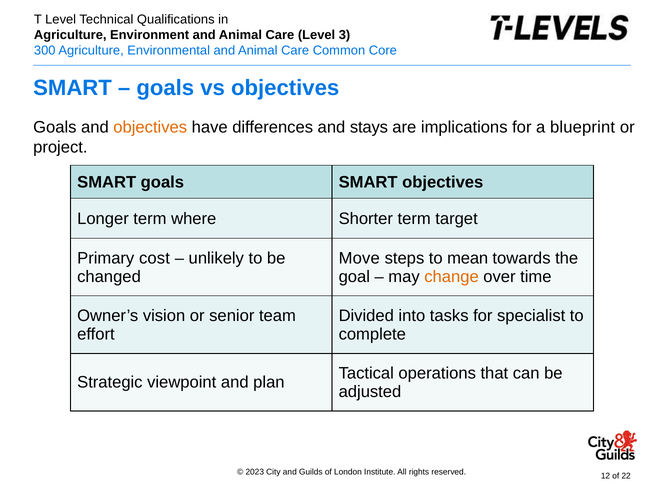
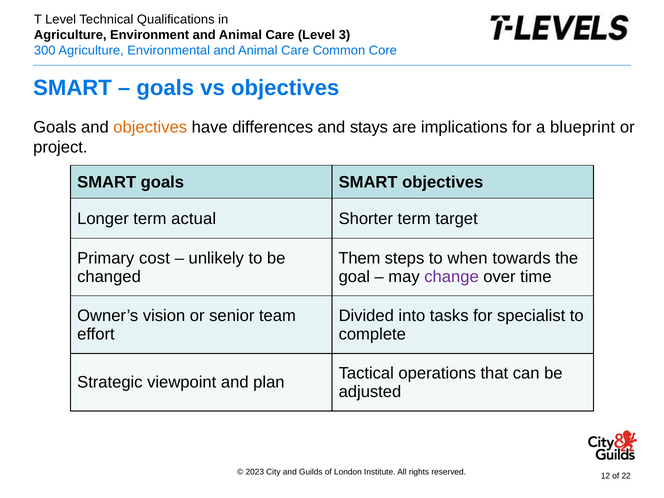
where: where -> actual (194, 219)
Move: Move -> Them (359, 258)
mean: mean -> when (468, 258)
change colour: orange -> purple (452, 277)
